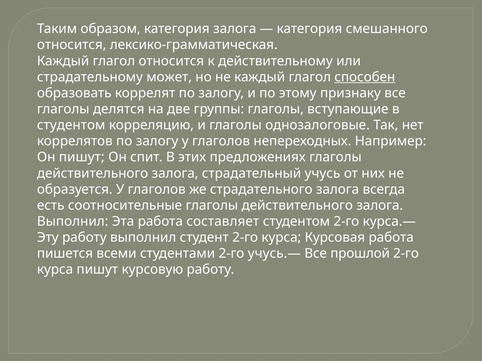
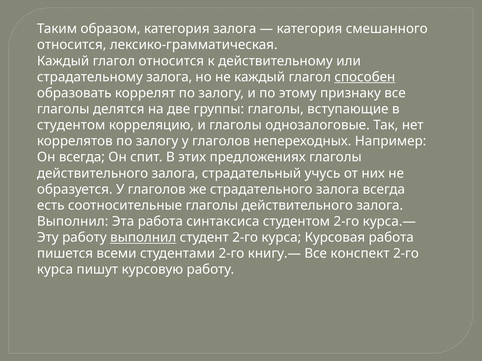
страдательному может: может -> залога (169, 77)
Он пишут: пишут -> всегда (82, 157)
составляет: составляет -> синтаксиса (223, 222)
выполнил underline: none -> present (143, 238)
учусь.—: учусь.— -> книгу.— (274, 254)
прошлой: прошлой -> конспект (360, 254)
